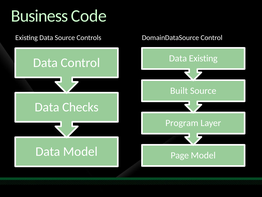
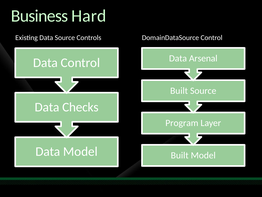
Code: Code -> Hard (89, 16)
Data Existing: Existing -> Arsenal (203, 58)
Page: Page -> Built (180, 155)
